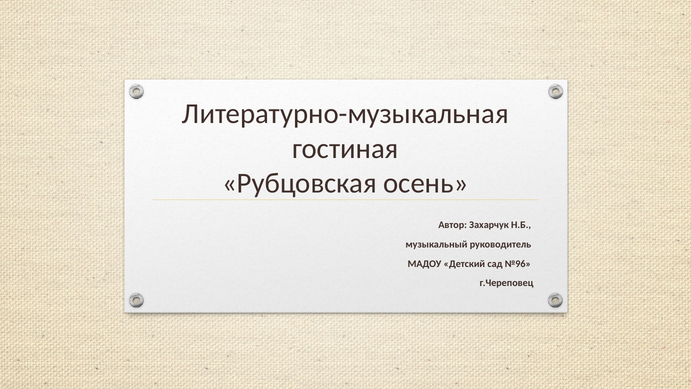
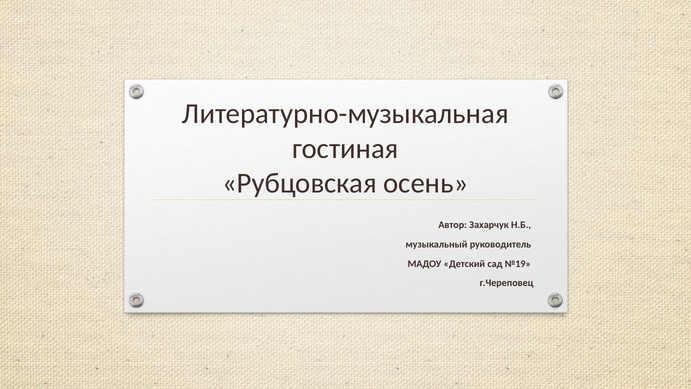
№96: №96 -> №19 (518, 263)
